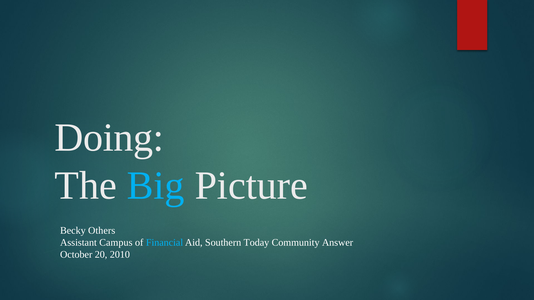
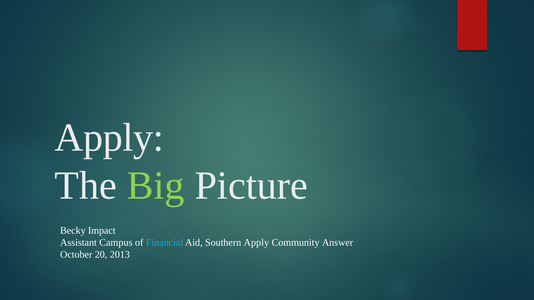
Doing: Doing -> Apply (109, 138)
Big colour: light blue -> light green (156, 186)
Others: Others -> Impact (102, 231)
Southern Today: Today -> Apply (256, 243)
2010: 2010 -> 2013 (120, 255)
